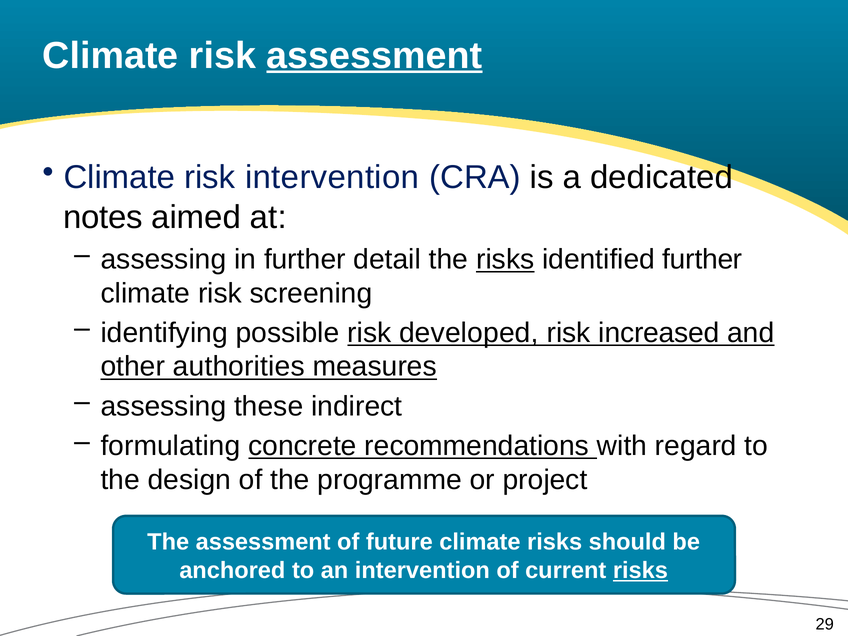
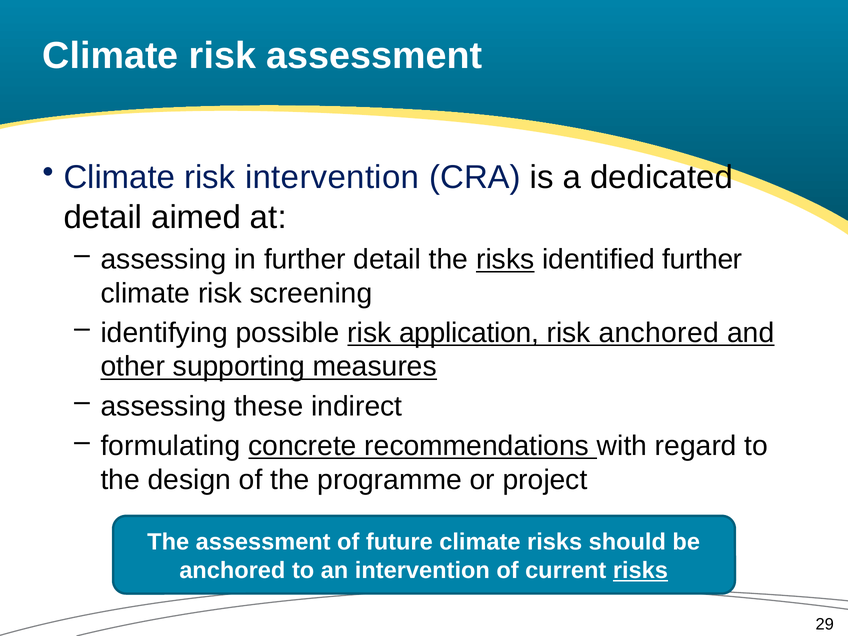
assessment underline: present -> none (374, 56)
notes: notes -> detail (103, 217)
developed: developed -> application (469, 333)
risk increased: increased -> anchored (659, 333)
authorities: authorities -> supporting (239, 367)
